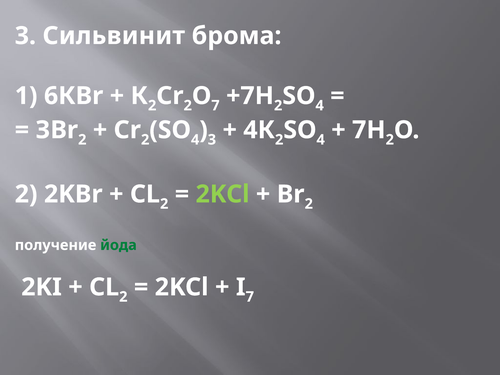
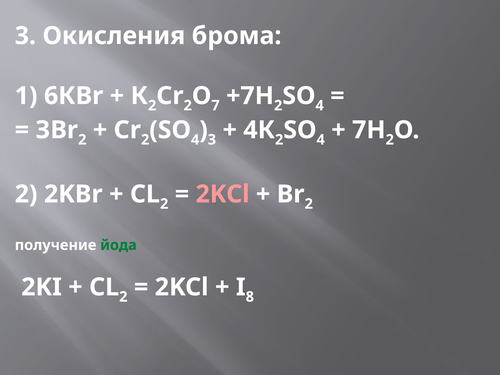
Сильвинит: Сильвинит -> Окисления (114, 36)
2KCl colour: light green -> pink (223, 194)
7: 7 -> 8 (250, 297)
